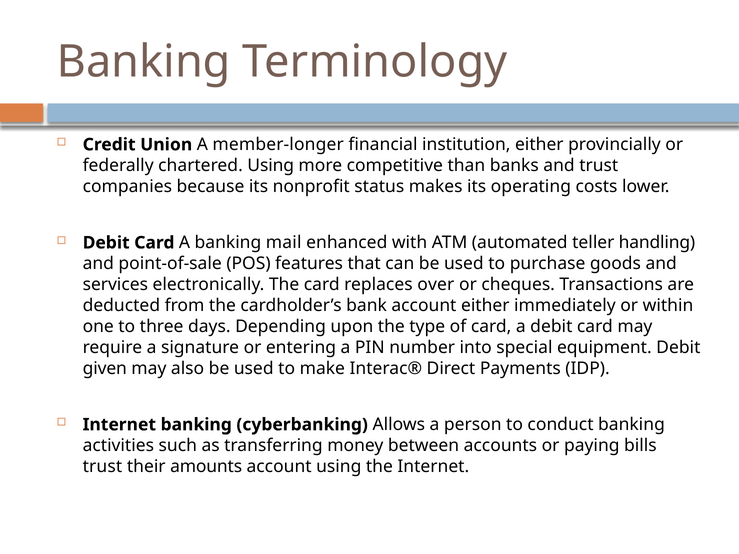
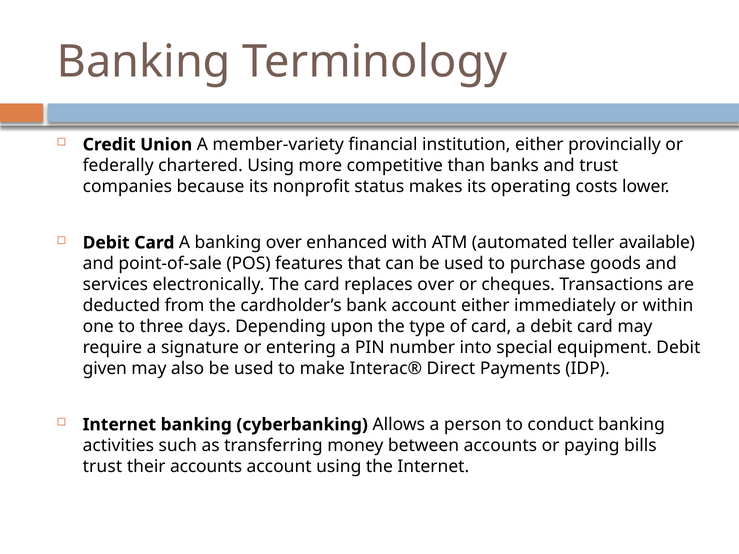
member-longer: member-longer -> member-variety (278, 145)
banking mail: mail -> over (284, 243)
handling: handling -> available (657, 243)
their amounts: amounts -> accounts (206, 467)
